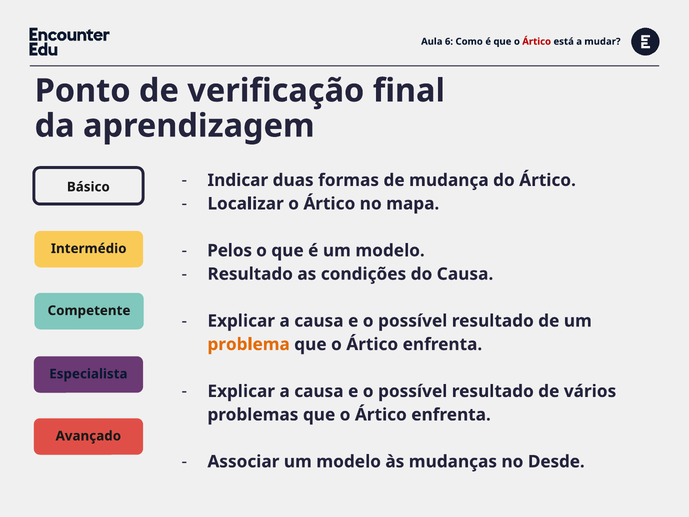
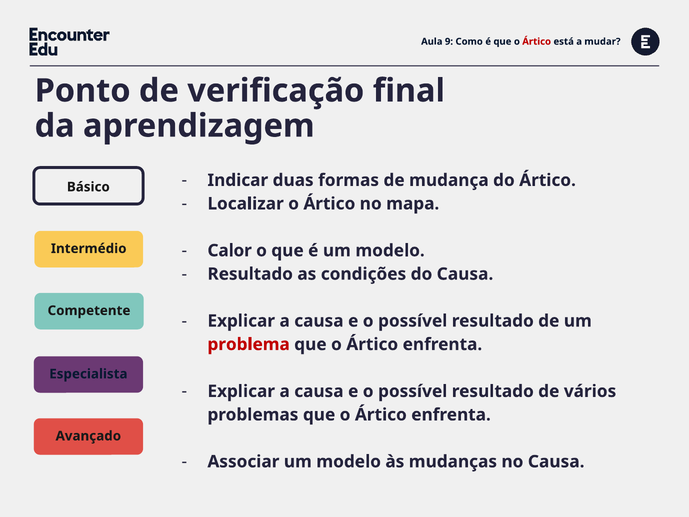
6: 6 -> 9 (449, 42)
Pelos: Pelos -> Calor (230, 250)
problema colour: orange -> red (249, 344)
no Desde: Desde -> Causa (556, 461)
